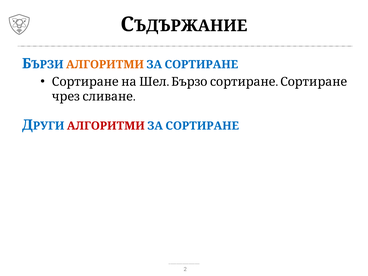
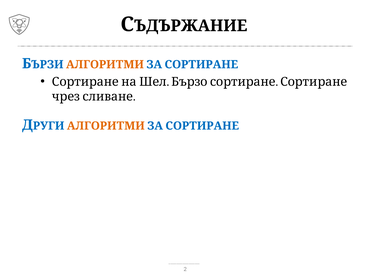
АЛГОРИТМИ colour: red -> orange (106, 126)
